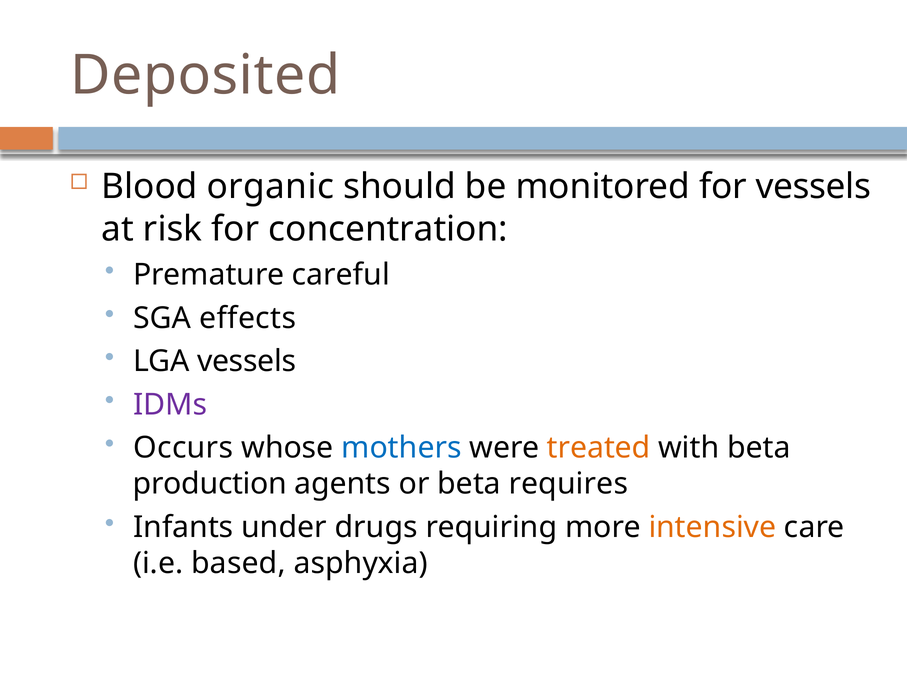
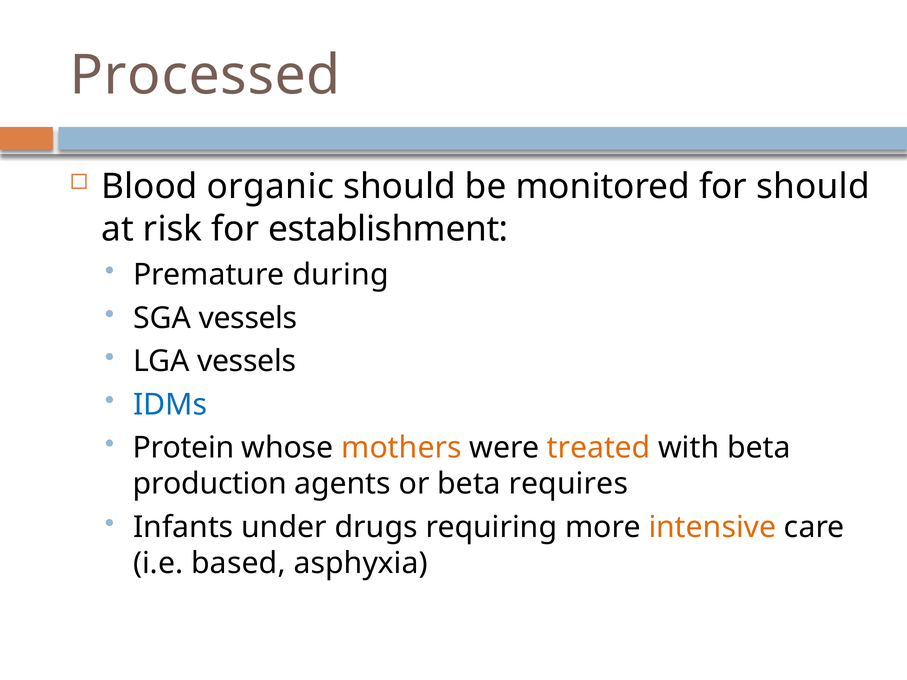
Deposited: Deposited -> Processed (205, 76)
for vessels: vessels -> should (813, 187)
concentration: concentration -> establishment (388, 229)
careful: careful -> during (341, 275)
SGA effects: effects -> vessels (248, 318)
IDMs colour: purple -> blue (170, 405)
Occurs: Occurs -> Protein (183, 448)
mothers colour: blue -> orange (401, 448)
